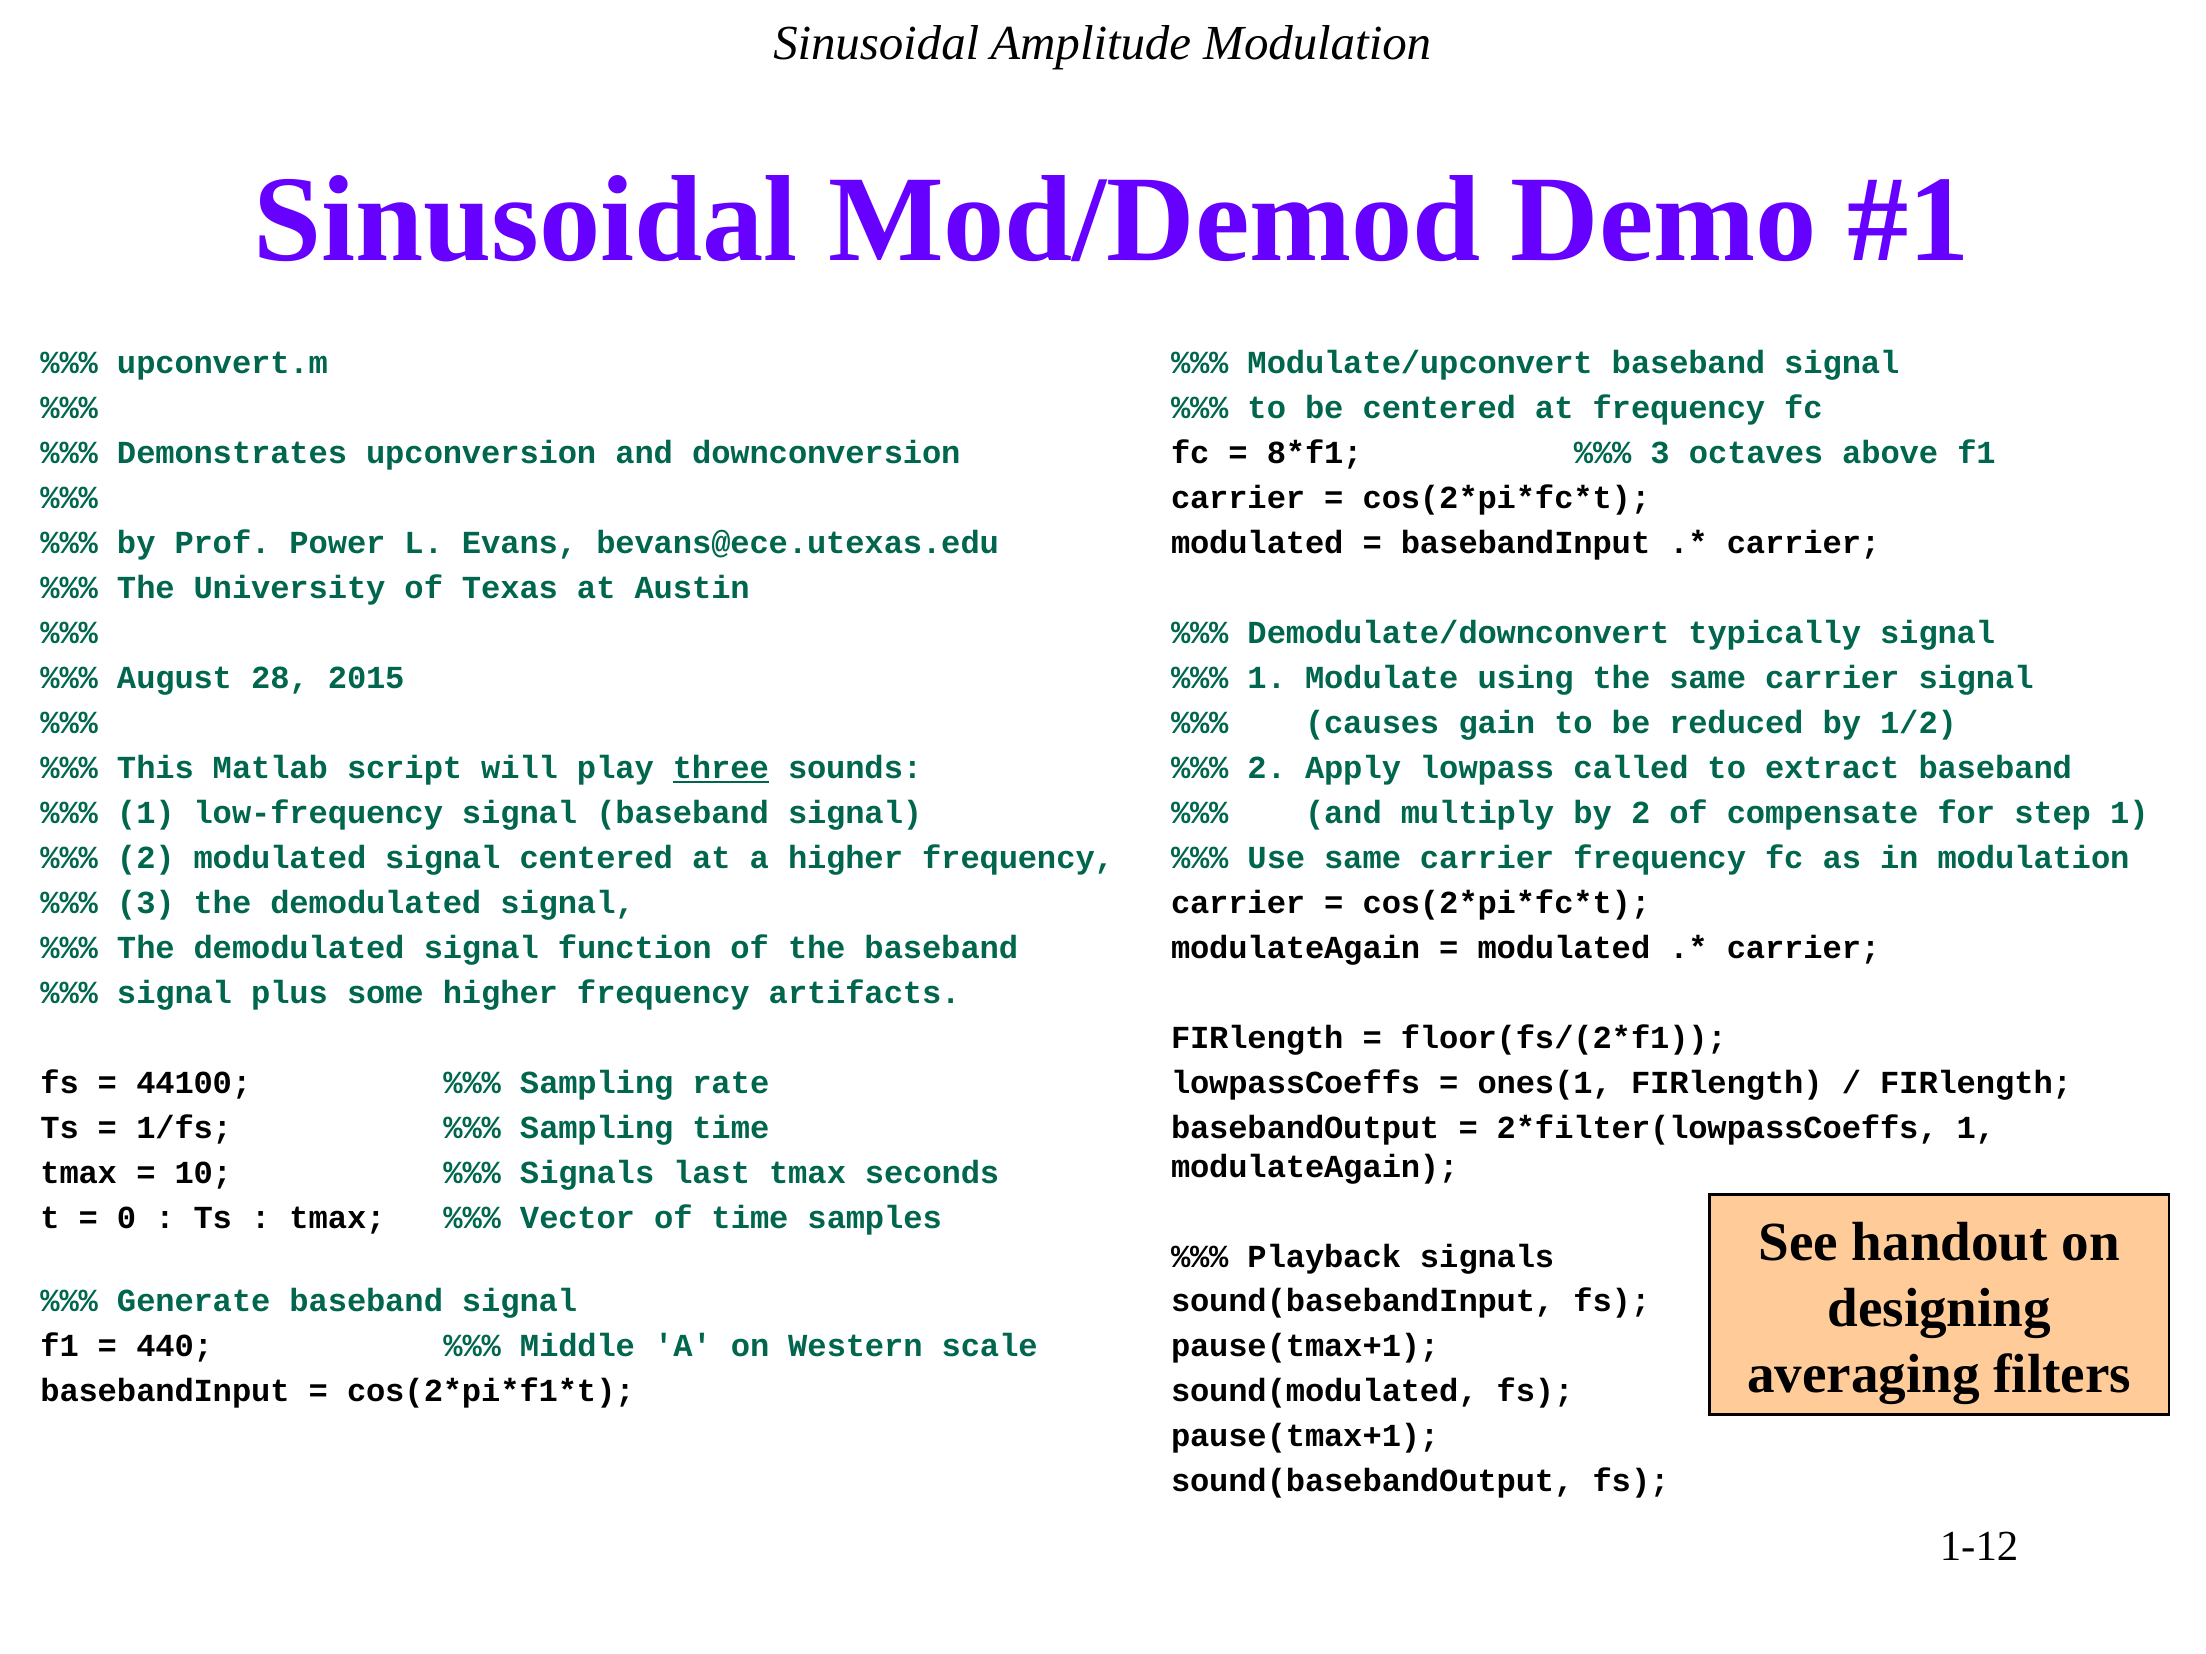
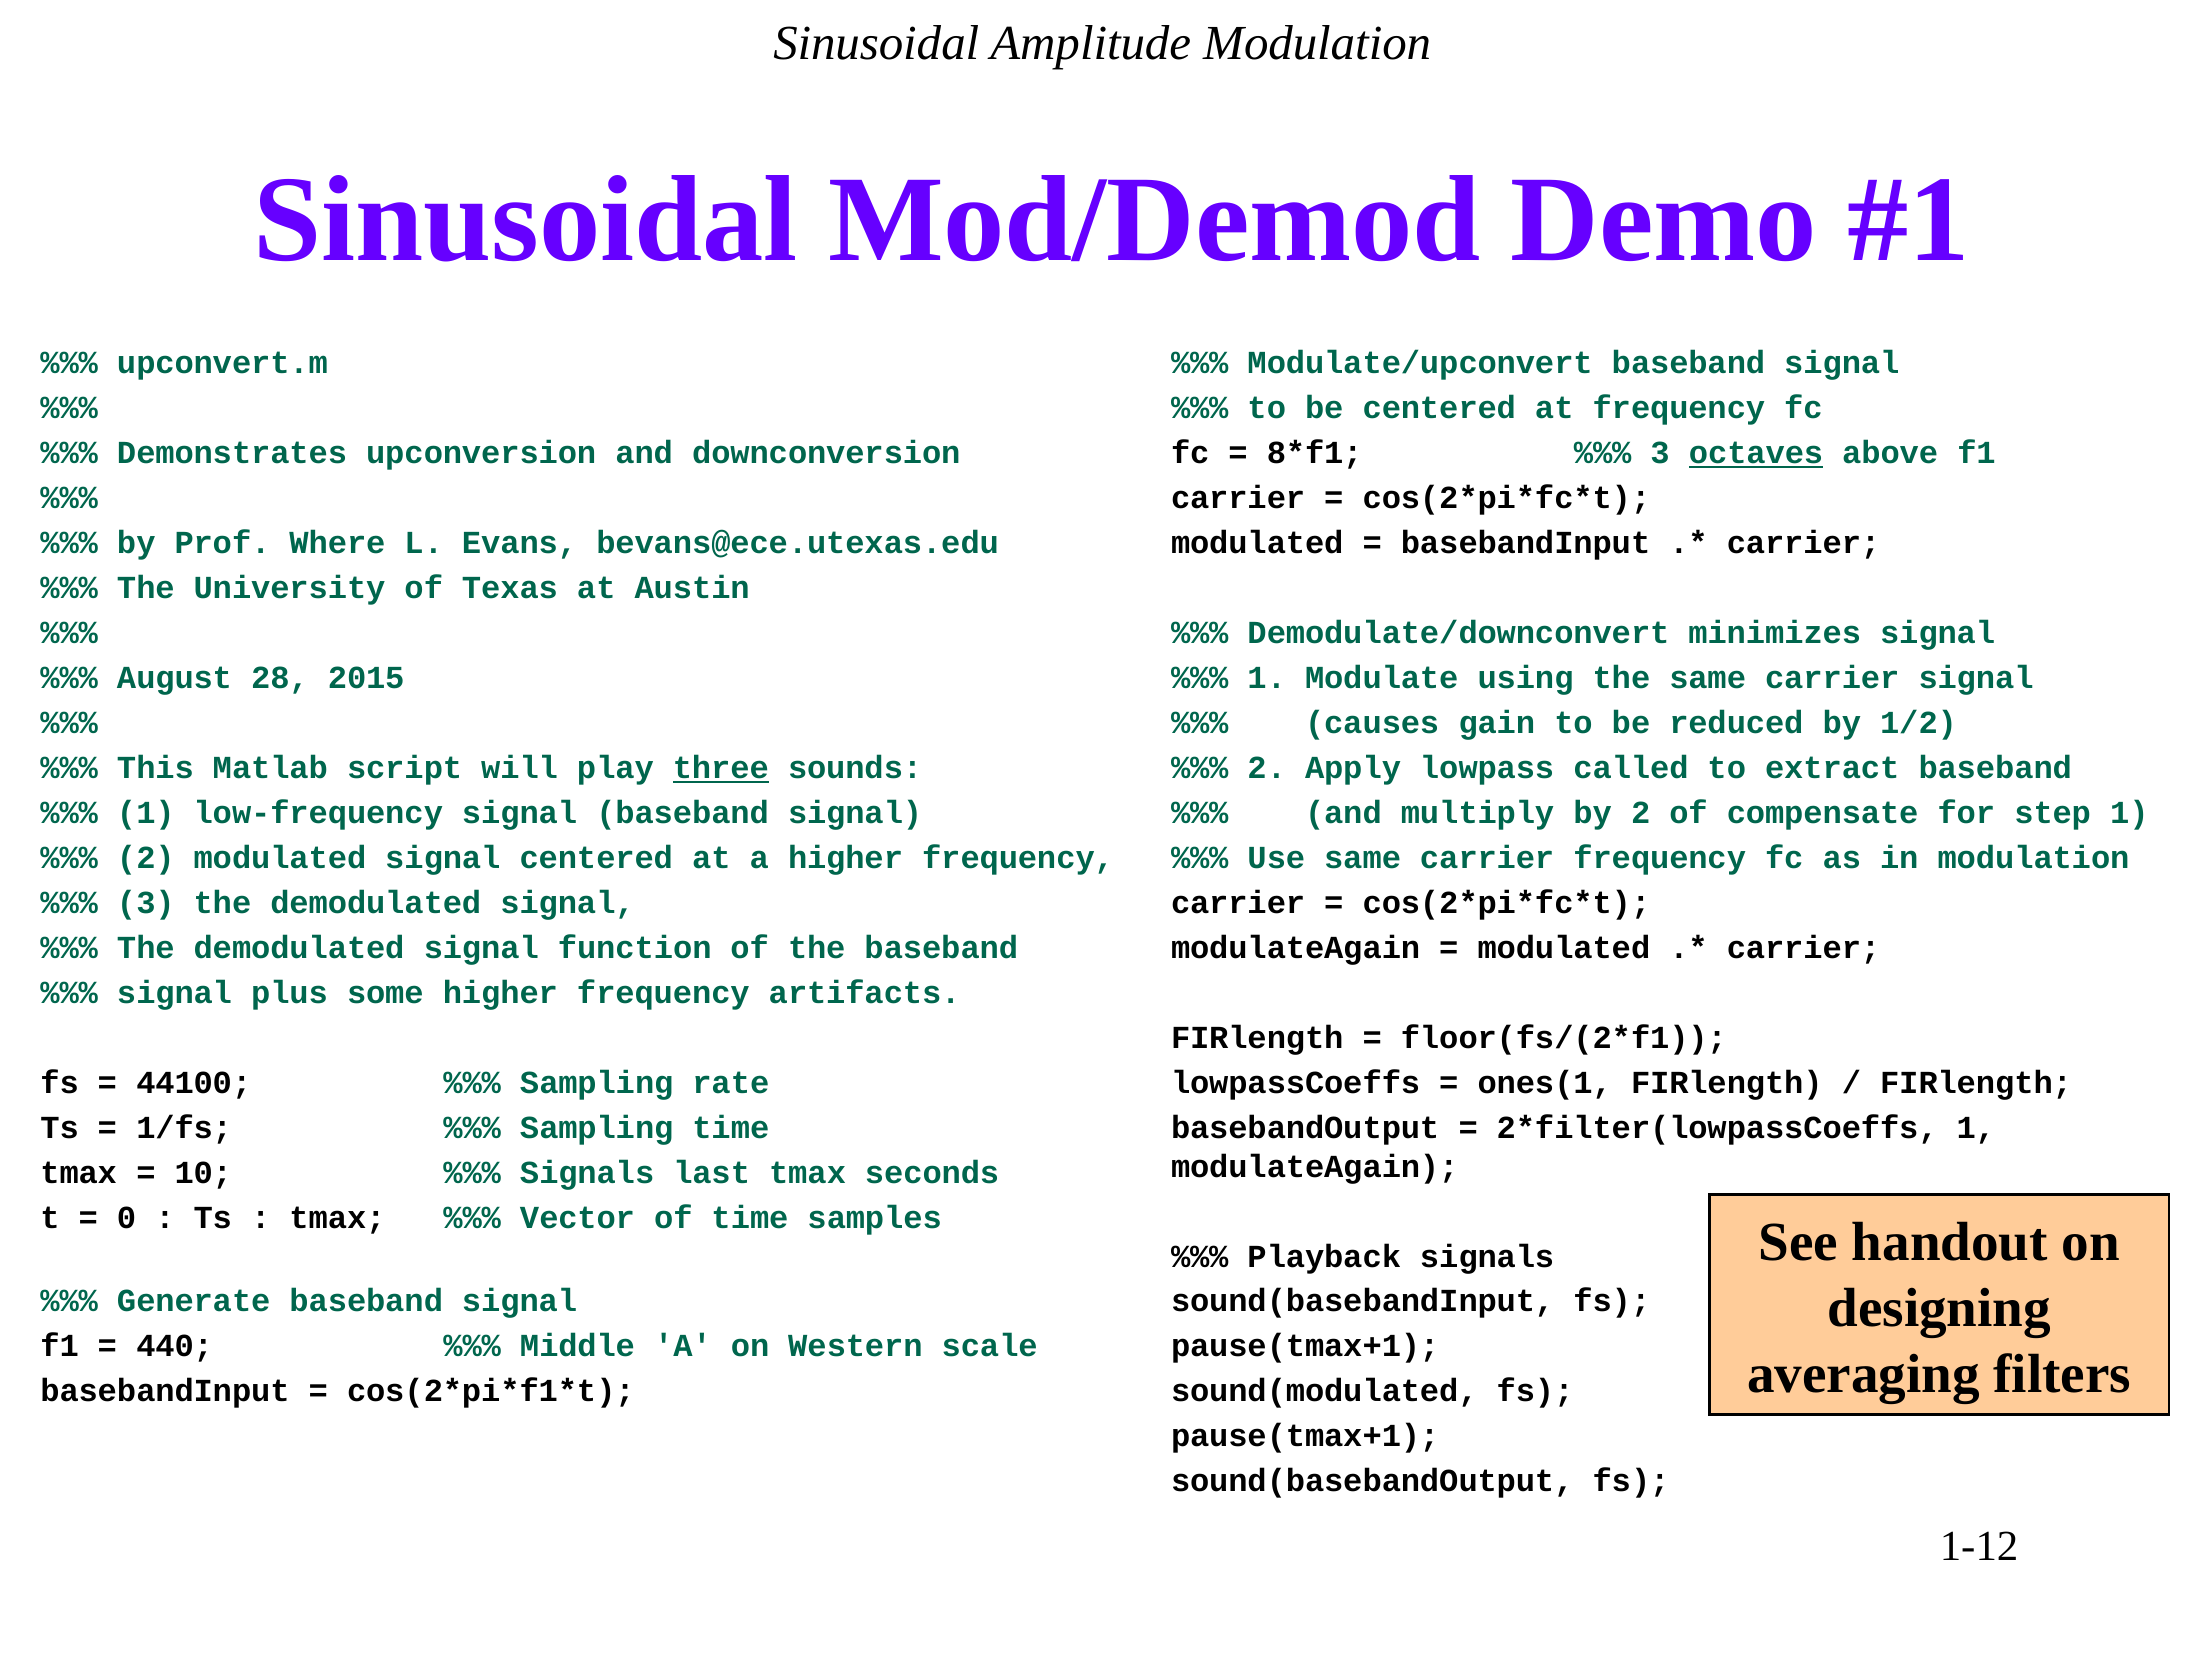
octaves underline: none -> present (1756, 453)
Power: Power -> Where (337, 543)
typically: typically -> minimizes (1775, 633)
